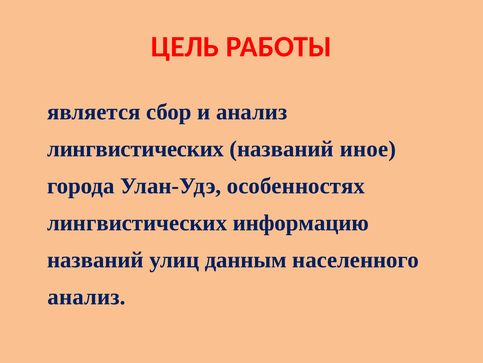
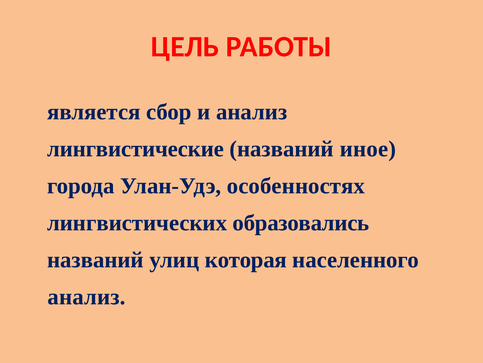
лингвистических: лингвистических -> лингвистические (136, 149)
информацию: информацию -> образовались (301, 223)
данным: данным -> которая (246, 259)
